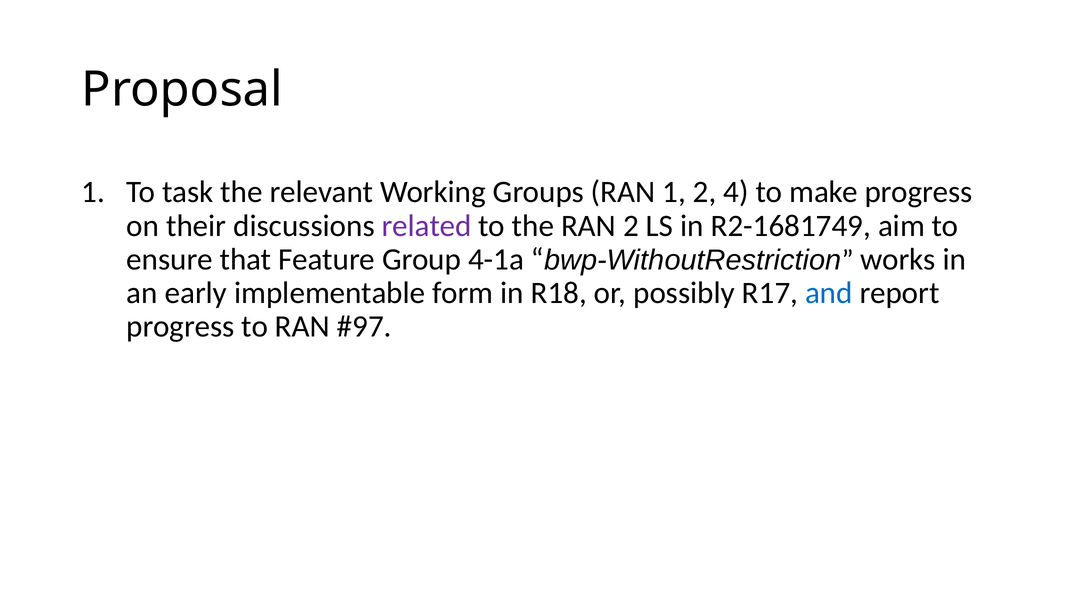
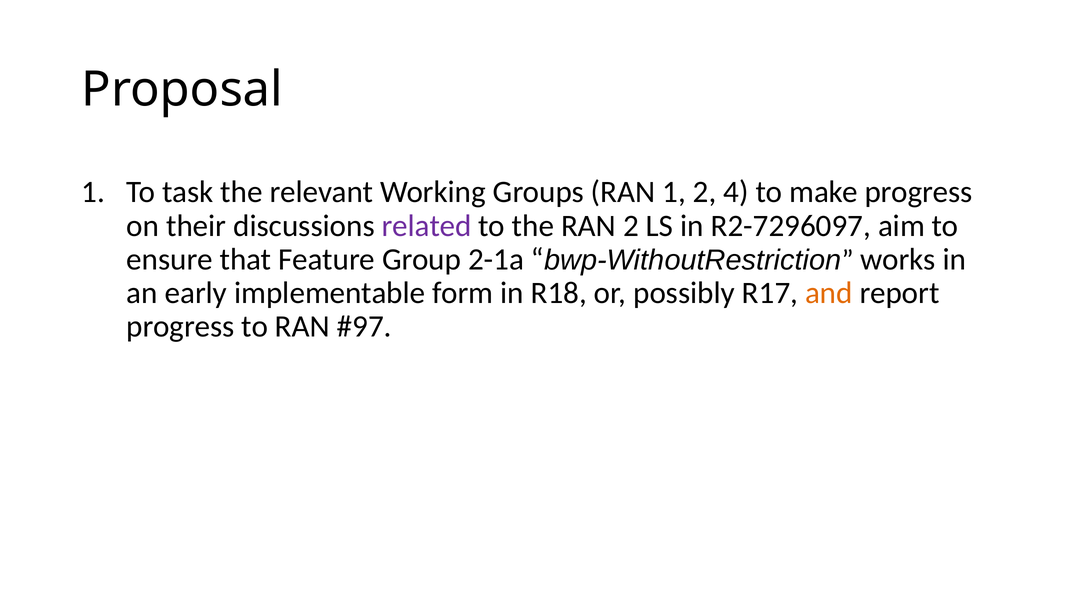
R2-1681749: R2-1681749 -> R2-7296097 (791, 226)
4-1a: 4-1a -> 2-1a (496, 259)
and colour: blue -> orange (829, 293)
